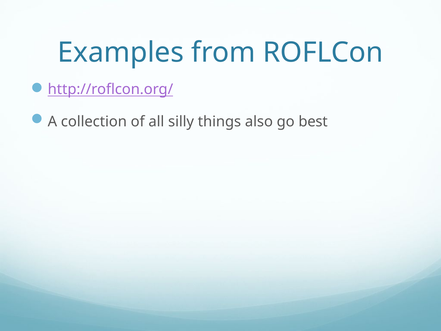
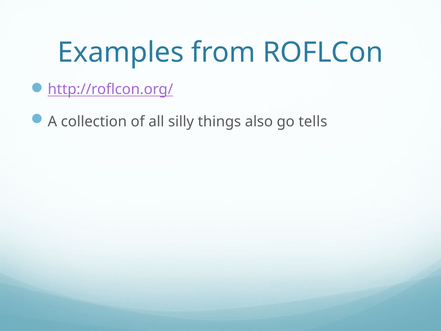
best: best -> tells (313, 122)
